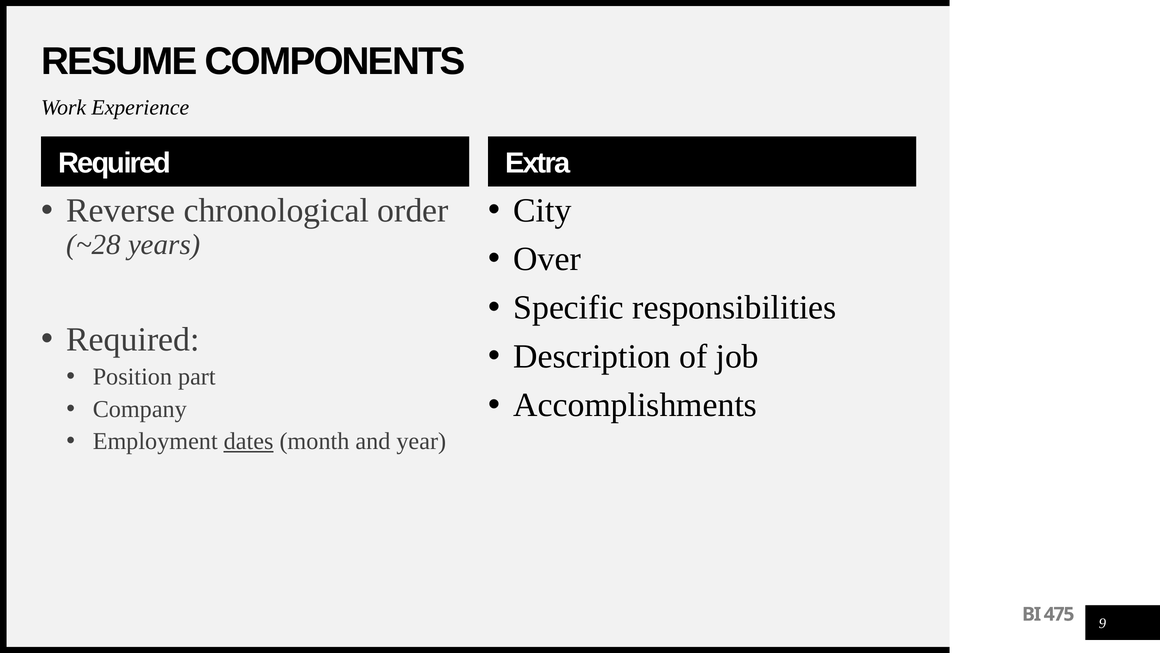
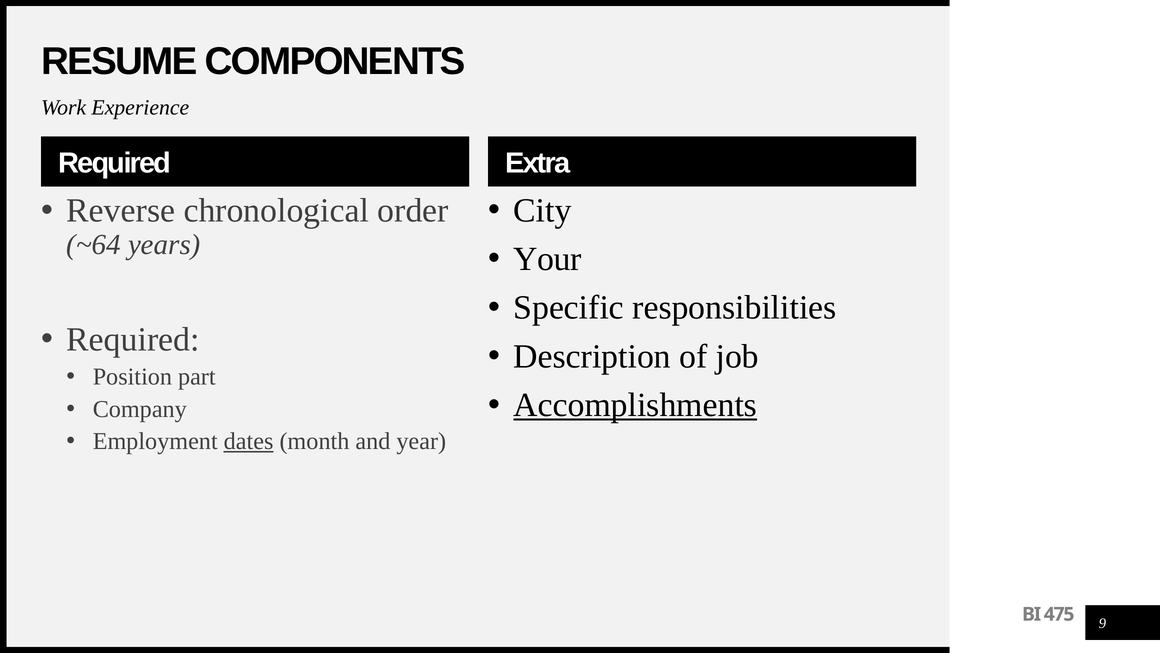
~28: ~28 -> ~64 (94, 245)
Over: Over -> Your (547, 259)
Accomplishments underline: none -> present (635, 405)
